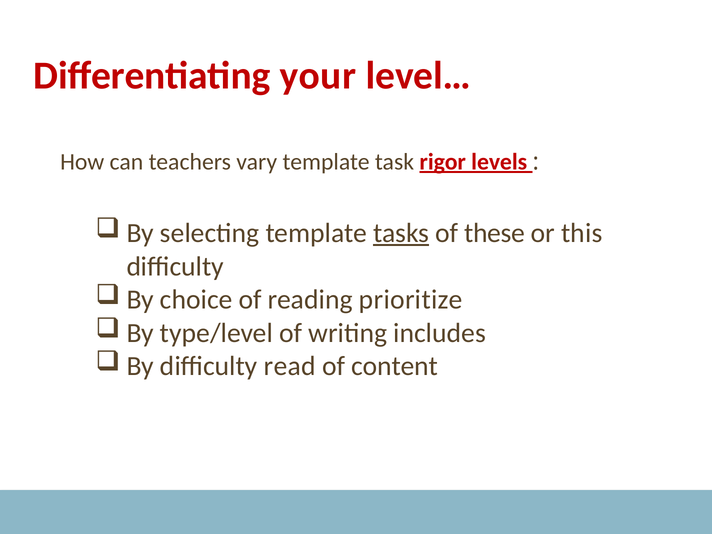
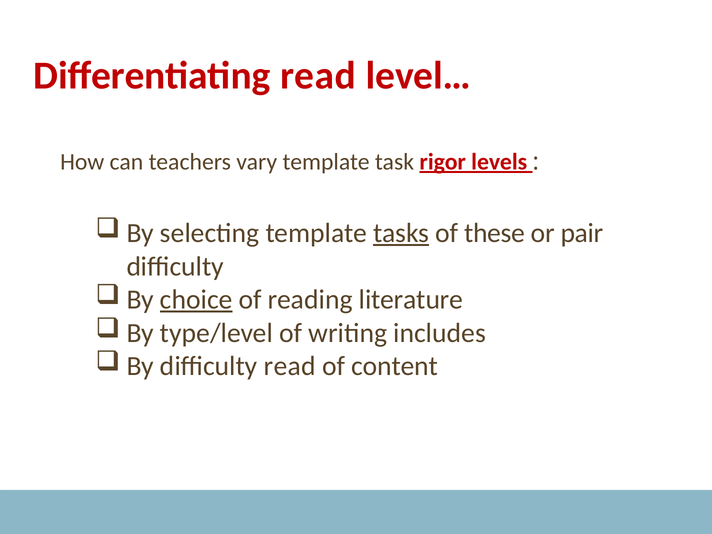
Differentiating your: your -> read (318, 76)
this: this -> pair (582, 233)
choice underline: none -> present (196, 300)
prioritize: prioritize -> literature (411, 300)
